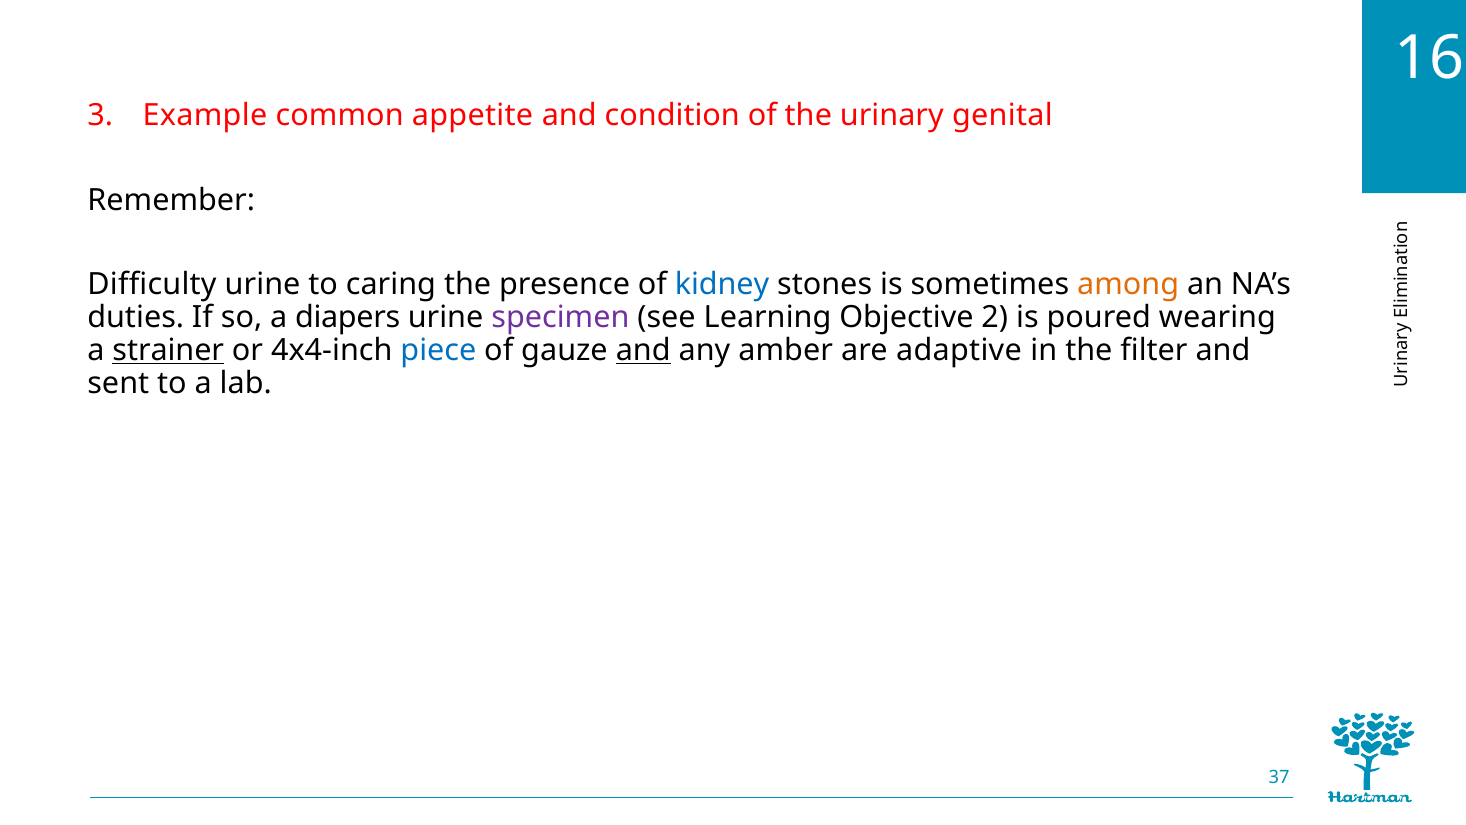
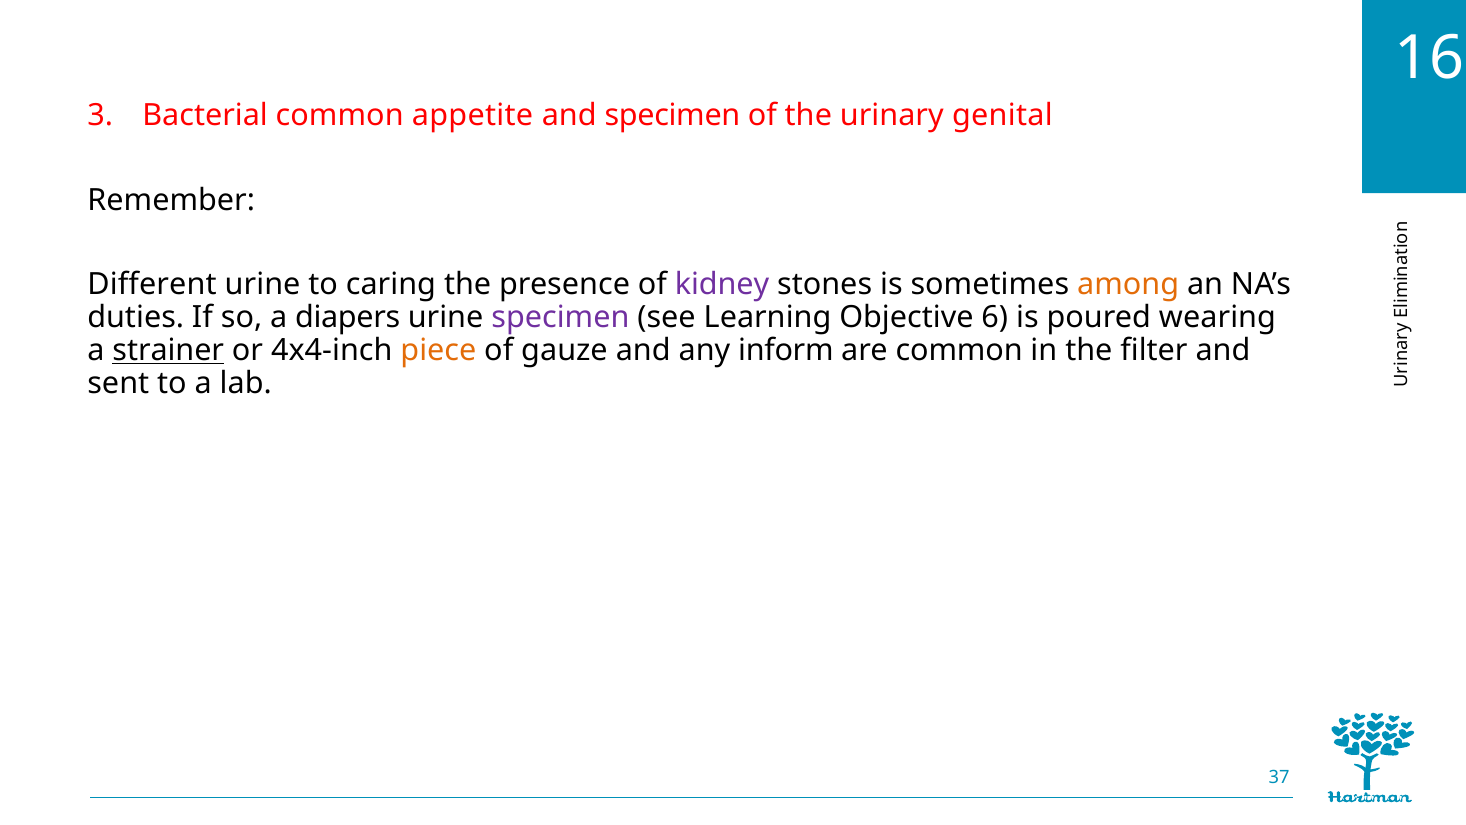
Example: Example -> Bacterial (205, 116)
and condition: condition -> specimen (672, 116)
Difficulty: Difficulty -> Different (152, 284)
kidney colour: blue -> purple (722, 284)
2: 2 -> 6 (995, 317)
piece colour: blue -> orange (438, 350)
and underline: present -> none (643, 350)
amber: amber -> inform (786, 350)
are adaptive: adaptive -> common (959, 350)
